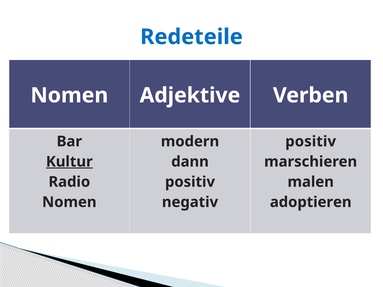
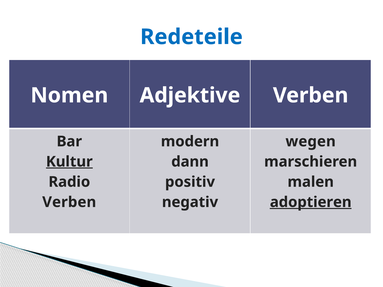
positiv: positiv -> wegen (311, 142)
Nomen: Nomen -> Verben (69, 202)
adoptieren underline: none -> present (311, 202)
